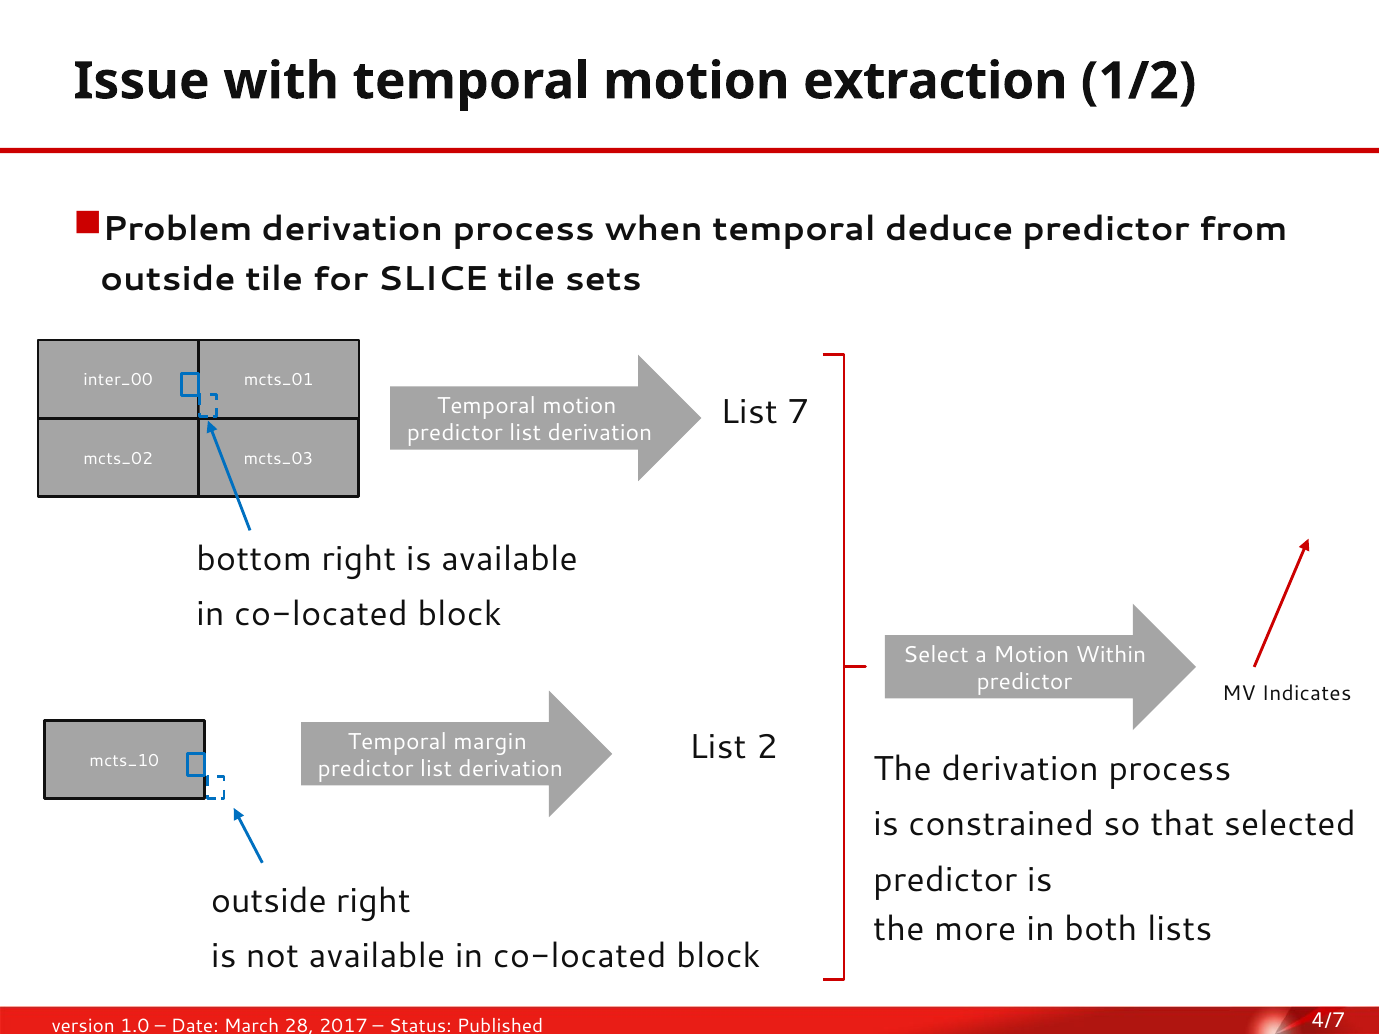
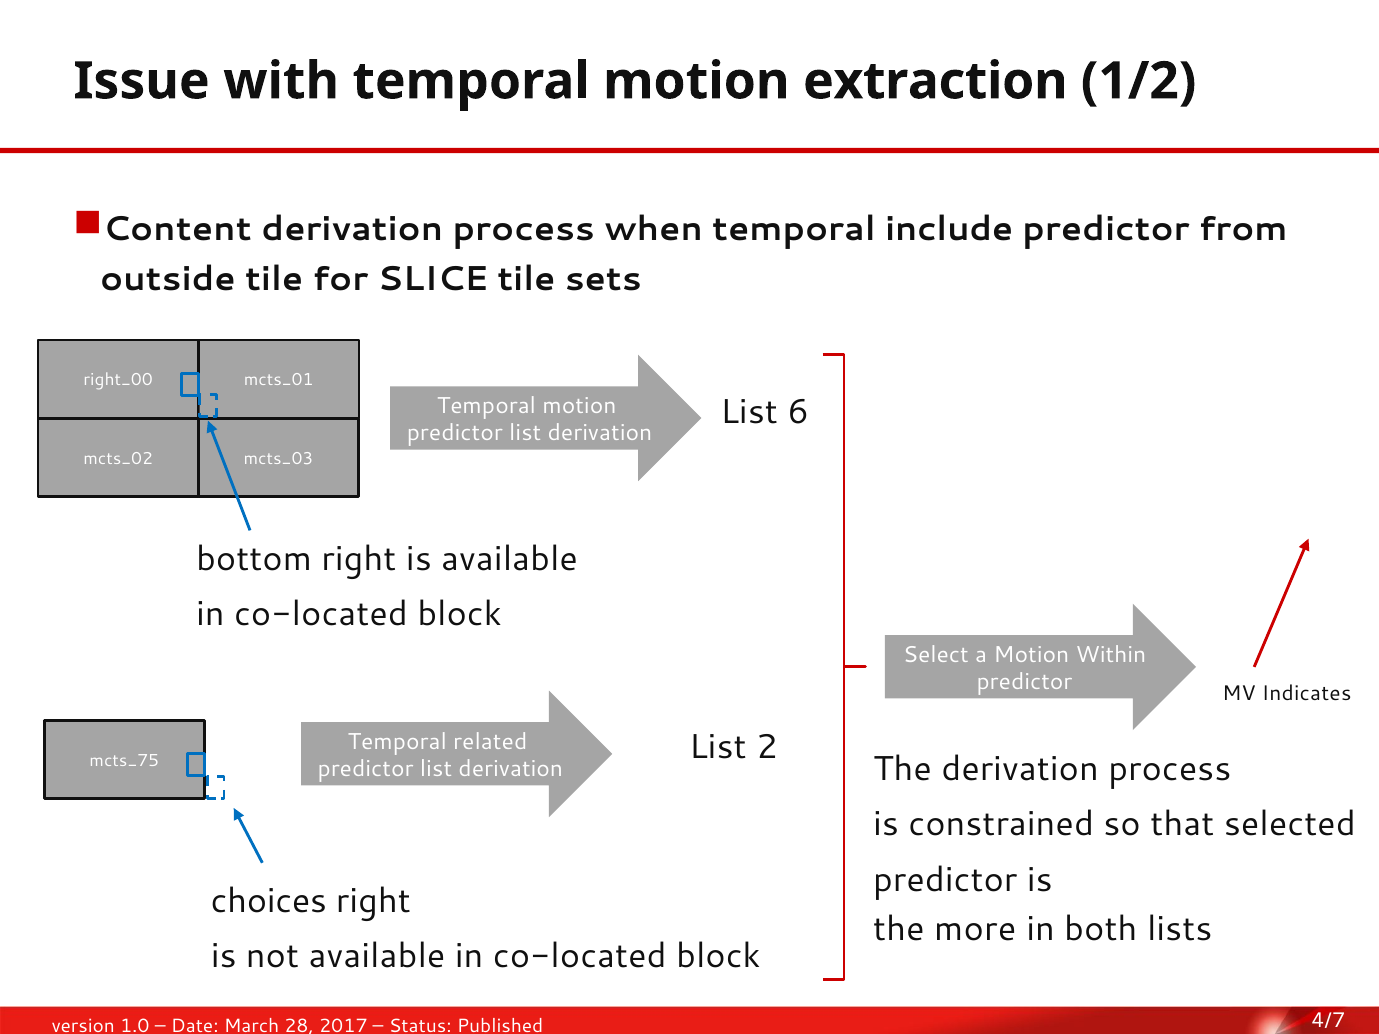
Problem: Problem -> Content (177, 230)
deduce: deduce -> include (949, 230)
inter_00: inter_00 -> right_00 (118, 380)
7: 7 -> 6 (798, 412)
margin: margin -> related (490, 742)
mcts_10: mcts_10 -> mcts_75 (124, 761)
outside: outside -> choices (269, 901)
